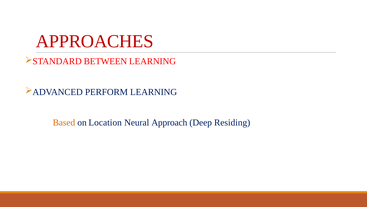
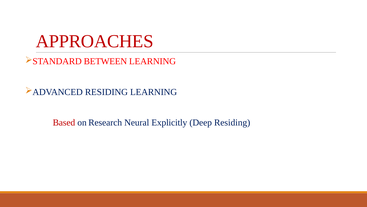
PERFORM: PERFORM -> RESIDING (106, 92)
Based colour: orange -> red (64, 122)
Location: Location -> Research (105, 122)
Approach: Approach -> Explicitly (169, 122)
